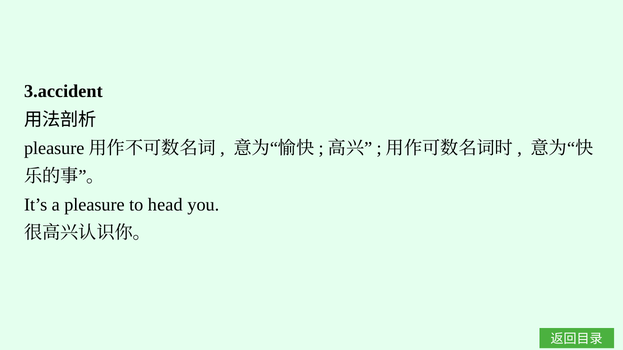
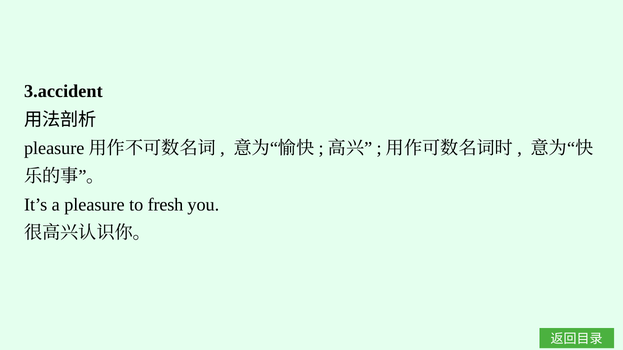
head: head -> fresh (165, 205)
